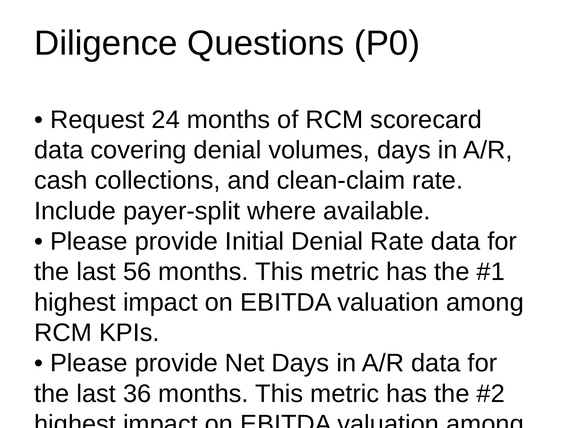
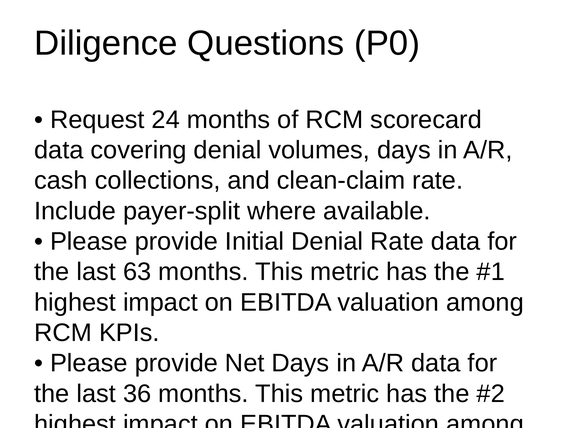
56: 56 -> 63 (137, 272)
